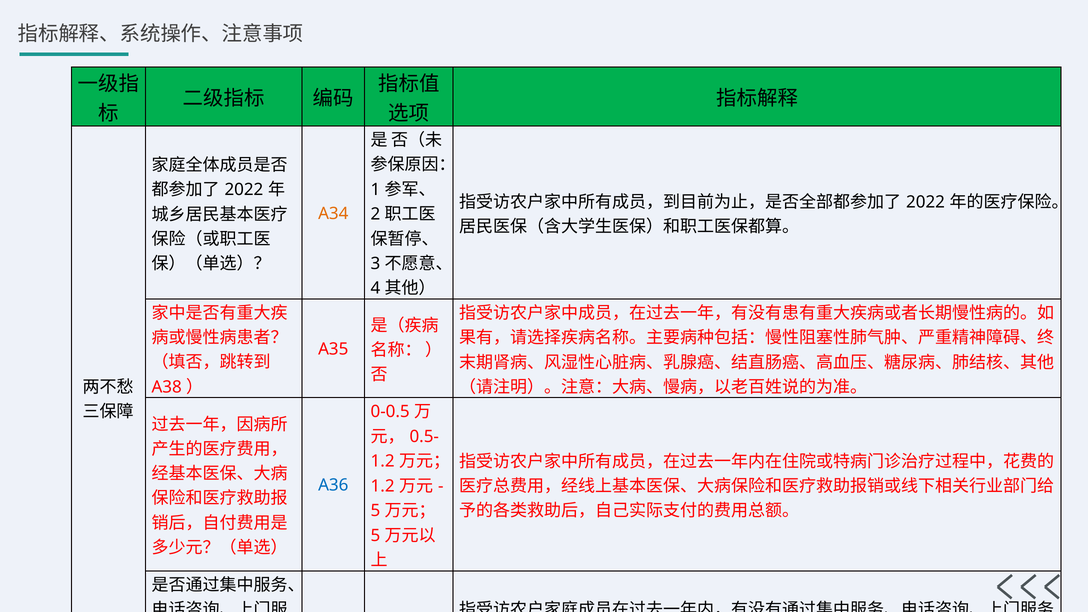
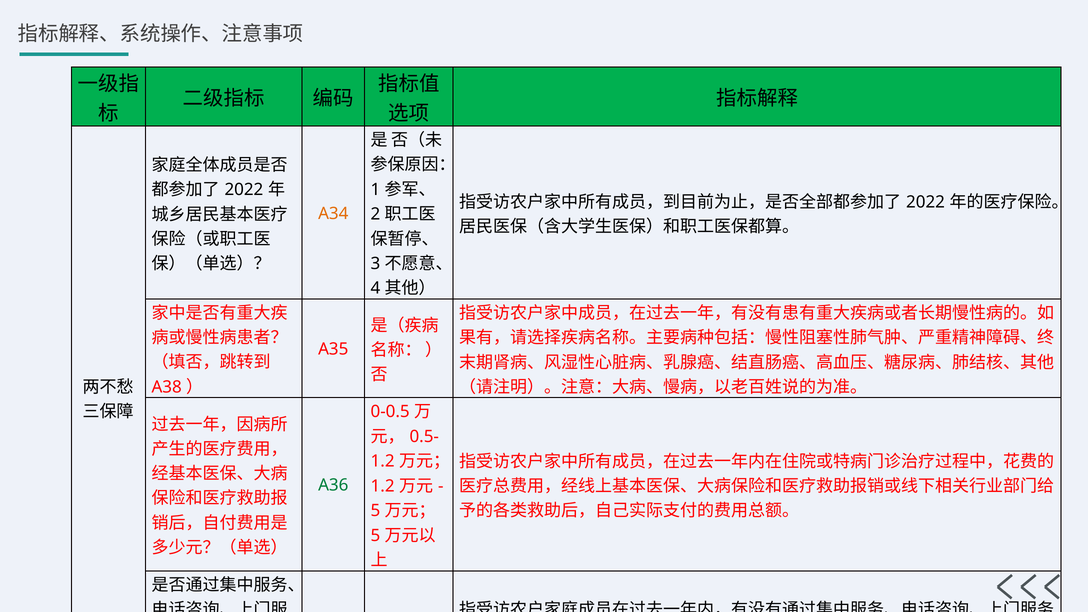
A36 colour: blue -> green (333, 485)
